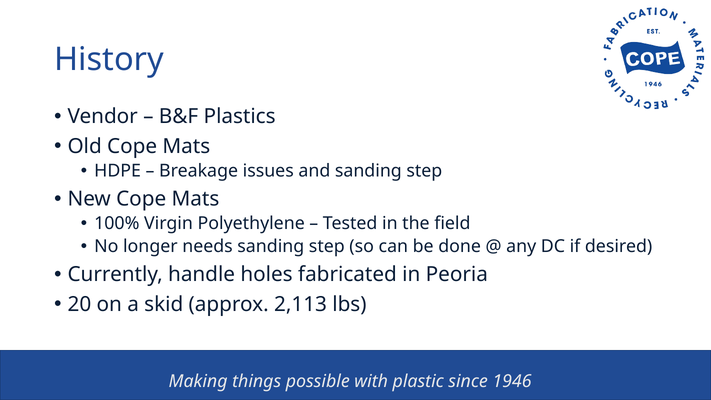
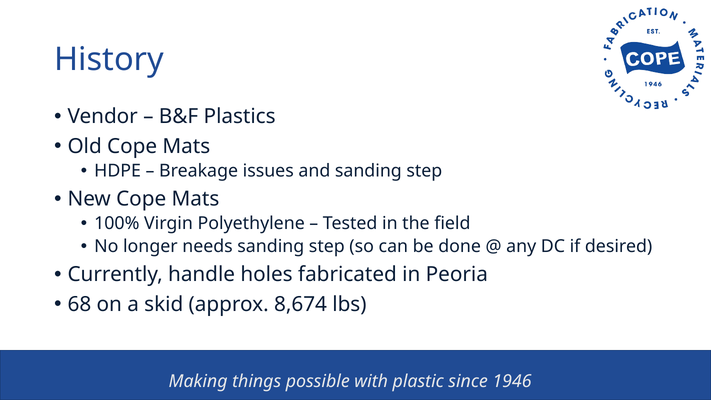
20: 20 -> 68 (79, 304)
2,113: 2,113 -> 8,674 (301, 304)
